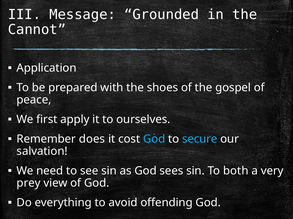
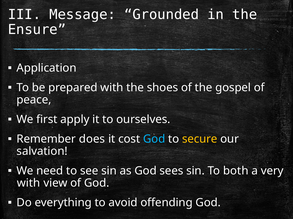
Cannot: Cannot -> Ensure (37, 30)
secure colour: light blue -> yellow (200, 139)
prey: prey -> with (29, 184)
